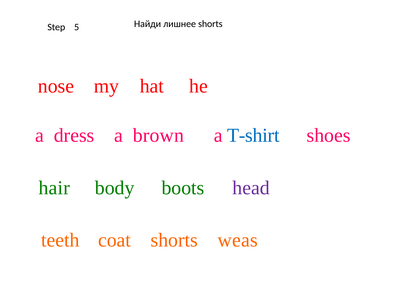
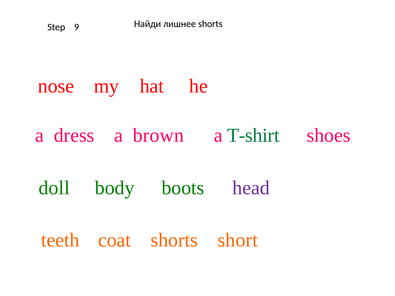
5: 5 -> 9 (77, 27)
T-shirt colour: blue -> green (253, 136)
hair: hair -> doll (54, 188)
weas: weas -> short (238, 240)
